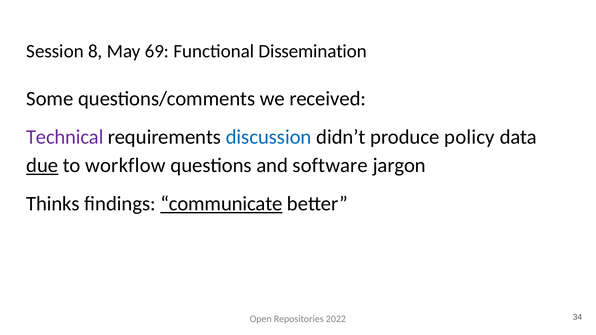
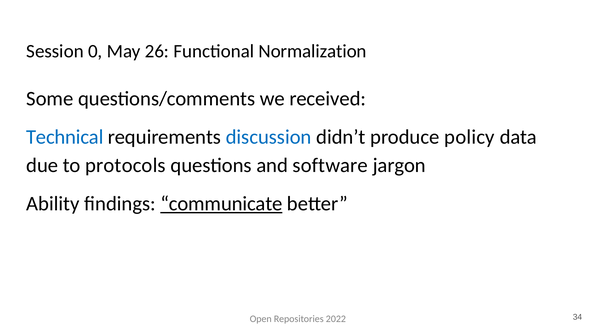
8: 8 -> 0 (95, 51)
69: 69 -> 26 (157, 51)
Dissemination: Dissemination -> Normalization (313, 51)
Technical colour: purple -> blue (65, 137)
due underline: present -> none (42, 166)
workflow: workflow -> protocols (125, 166)
Thinks: Thinks -> Ability (53, 204)
